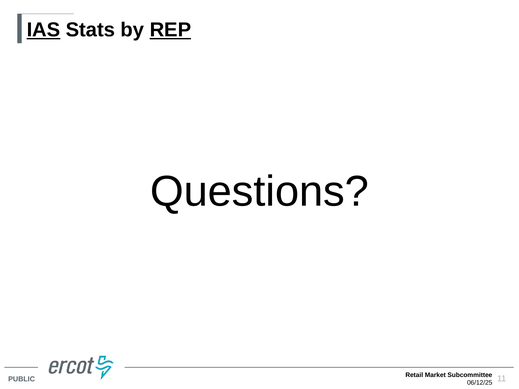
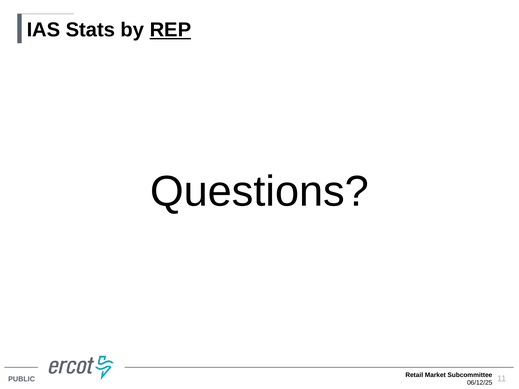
IAS underline: present -> none (44, 30)
